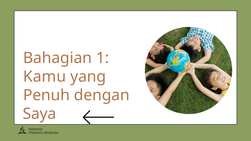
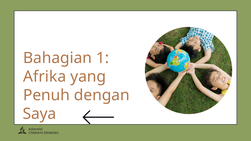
Kamu: Kamu -> Afrika (45, 77)
